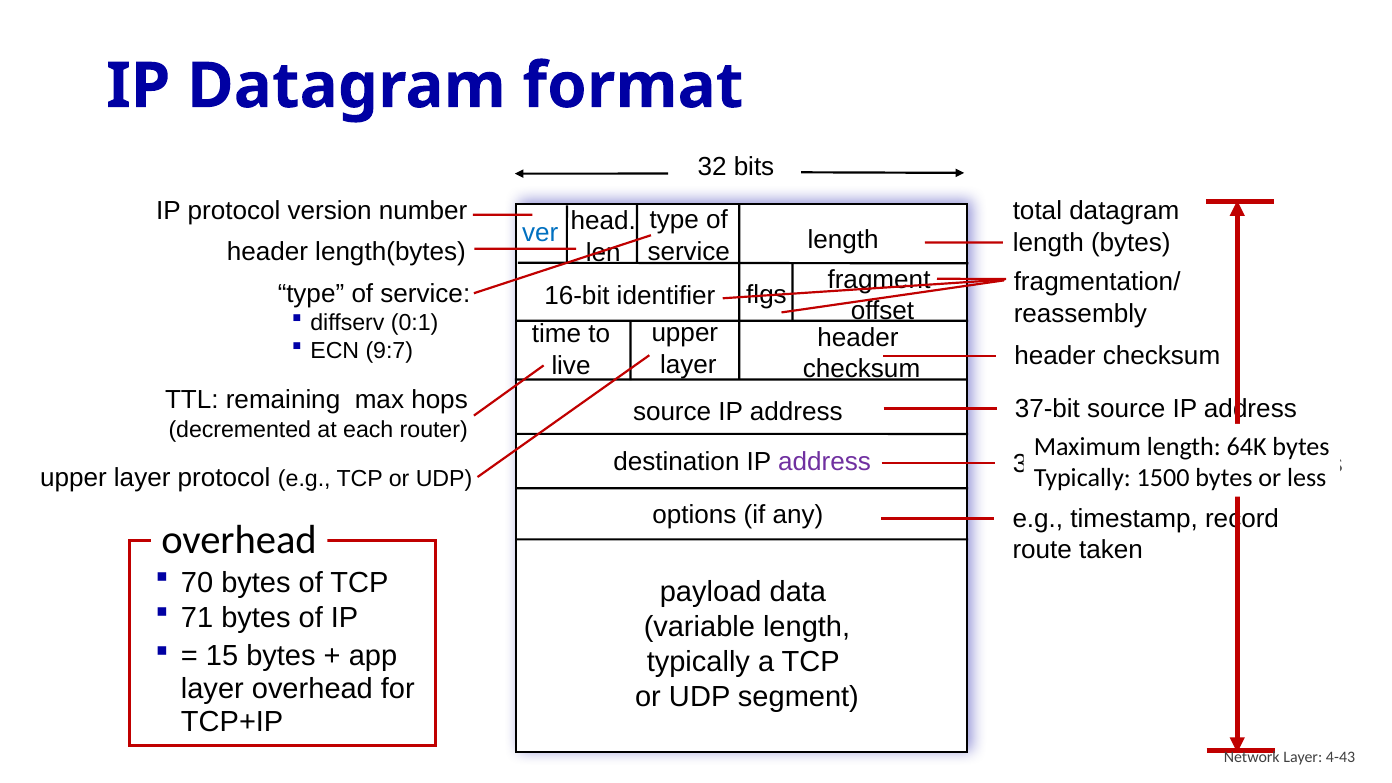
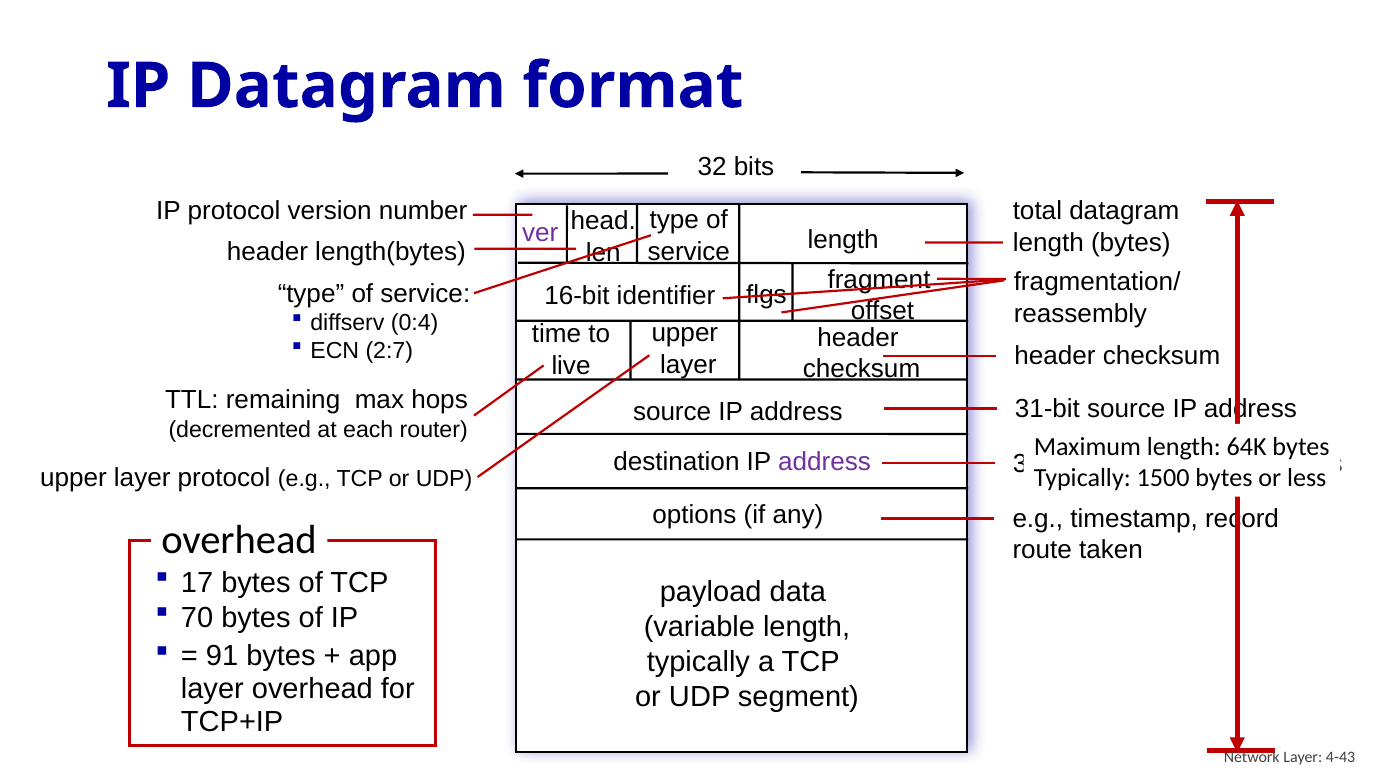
ver colour: blue -> purple (540, 233)
0:1: 0:1 -> 0:4 (415, 323)
9:7: 9:7 -> 2:7 (389, 351)
37-bit: 37-bit -> 31-bit (1047, 409)
70: 70 -> 17 (197, 583)
71: 71 -> 70 (197, 618)
15: 15 -> 91 (222, 656)
